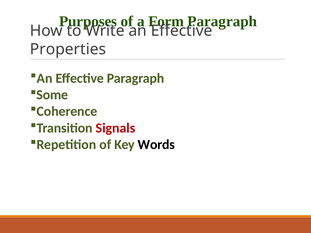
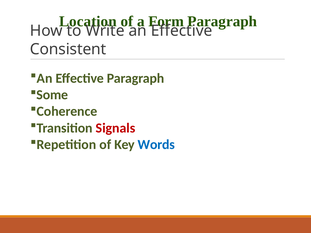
Purposes: Purposes -> Location (88, 21)
Properties: Properties -> Consistent (68, 49)
Words colour: black -> blue (156, 145)
